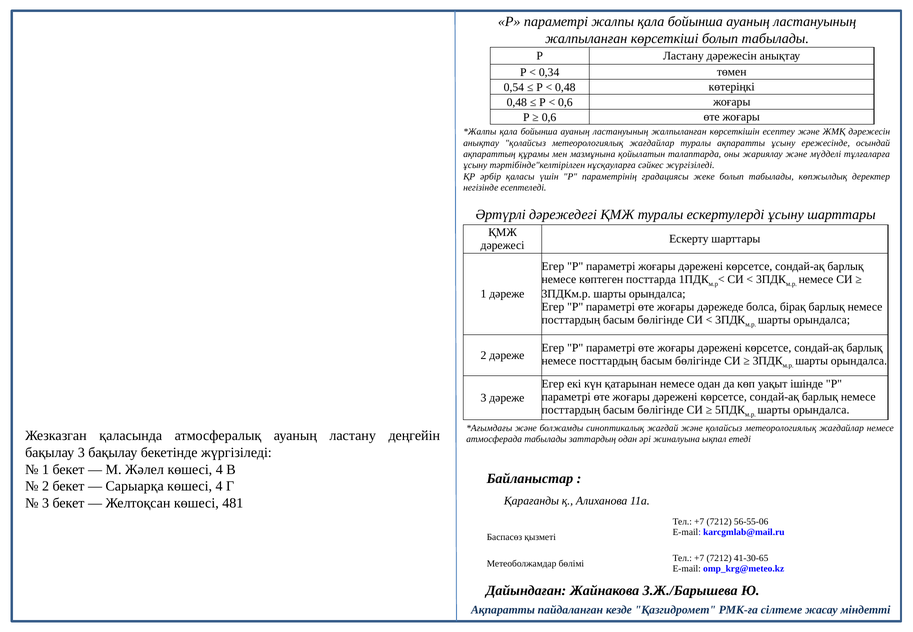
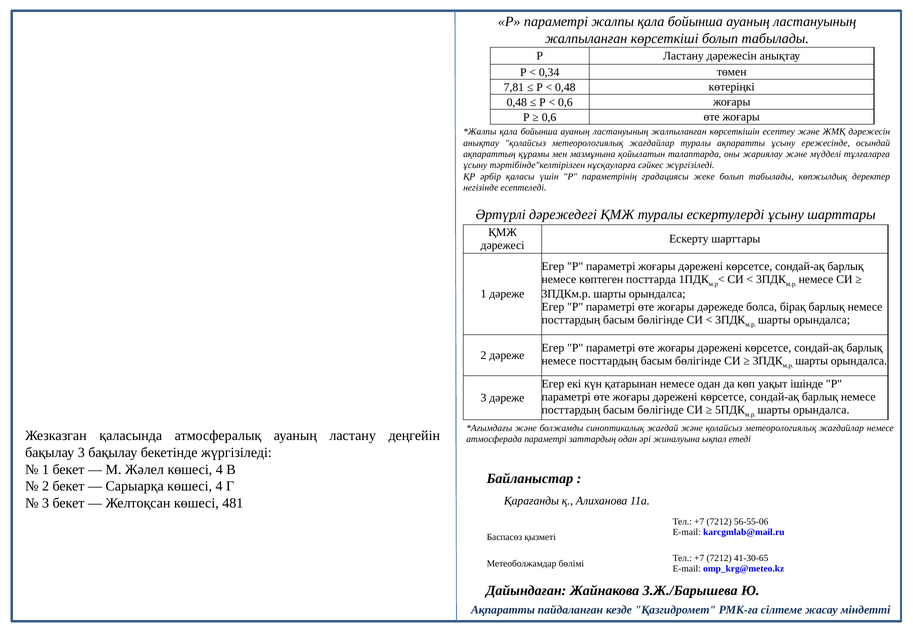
0,54: 0,54 -> 7,81 (514, 87)
атмосферада табылады: табылады -> параметрі (546, 439)
